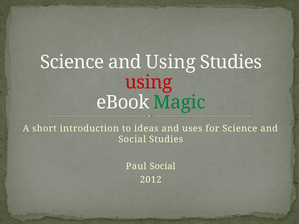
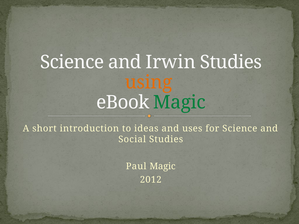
and Using: Using -> Irwin (171, 62)
using colour: red -> orange (149, 82)
Paul Social: Social -> Magic (163, 166)
